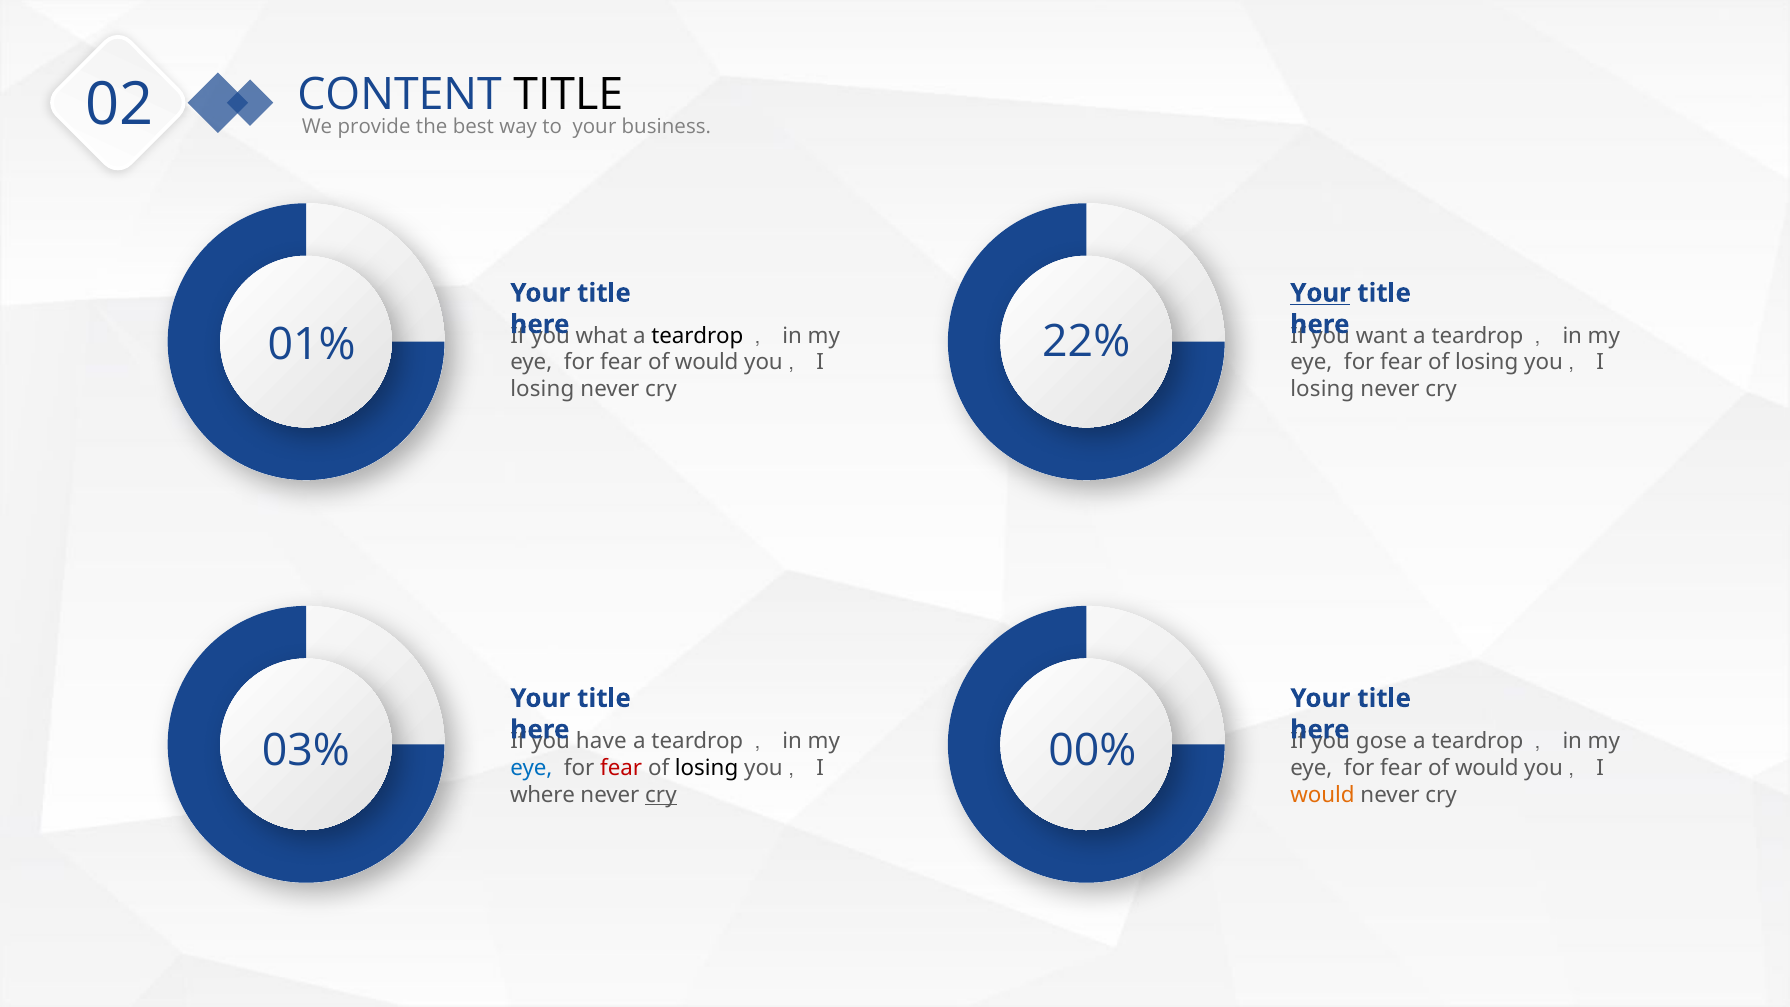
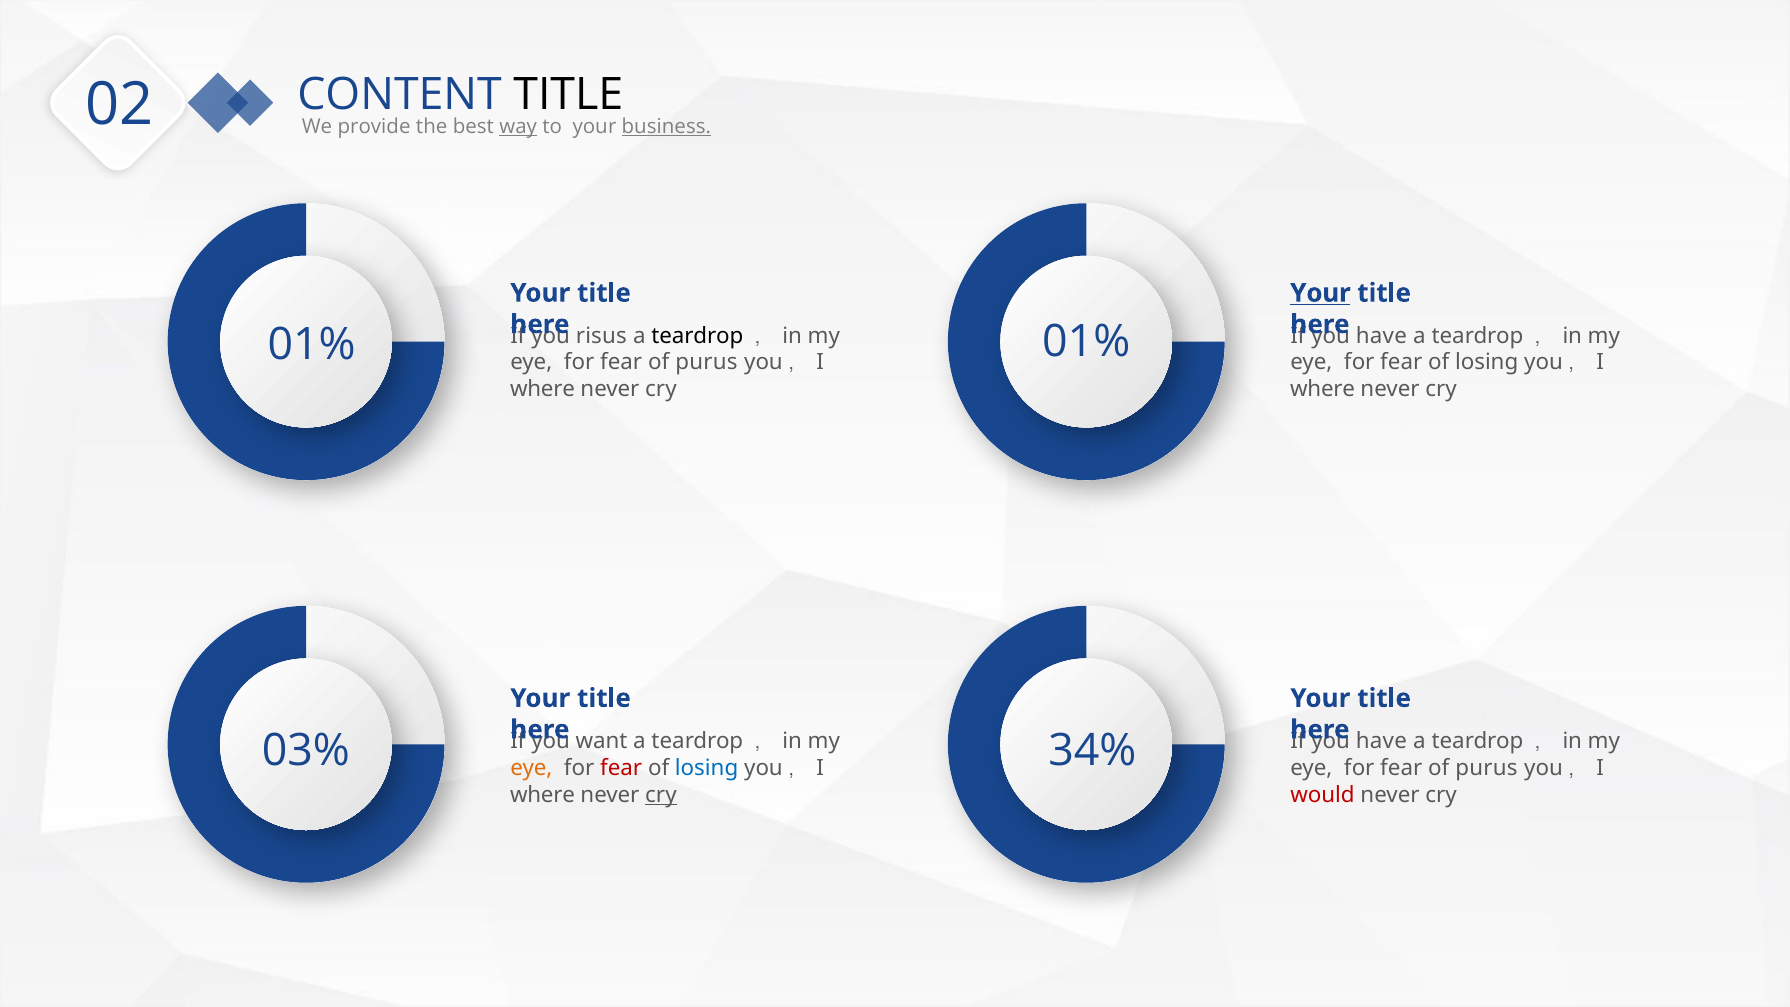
way underline: none -> present (518, 127)
business underline: none -> present (666, 127)
01% 22%: 22% -> 01% (1086, 342)
what: what -> risus (601, 336)
want: want -> have (1381, 336)
would: would -> purus (706, 363)
losing: losing -> where (542, 389)
losing: losing -> where (1323, 389)
00%: 00% -> 34% (1092, 750)
have: have -> want (602, 741)
gose: gose -> have (1381, 741)
eye colour: blue -> orange (531, 768)
losing colour: black -> blue (707, 768)
would: would -> purus (1487, 768)
would colour: orange -> red (1322, 795)
